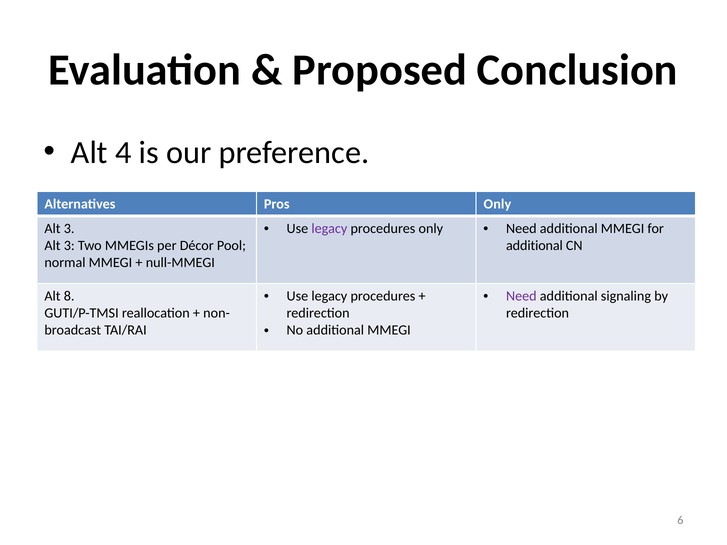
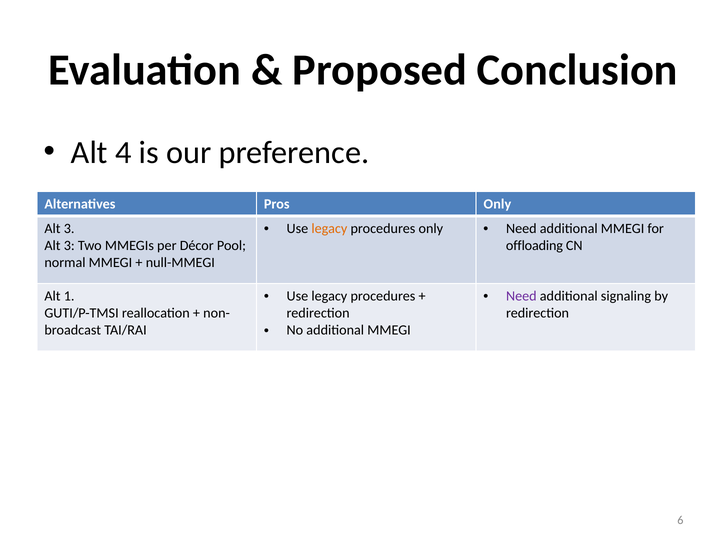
legacy colour: purple -> orange (329, 229)
additional: additional -> offloading (534, 246)
8: 8 -> 1 (69, 296)
